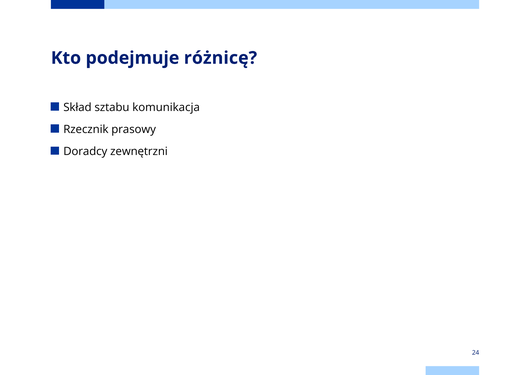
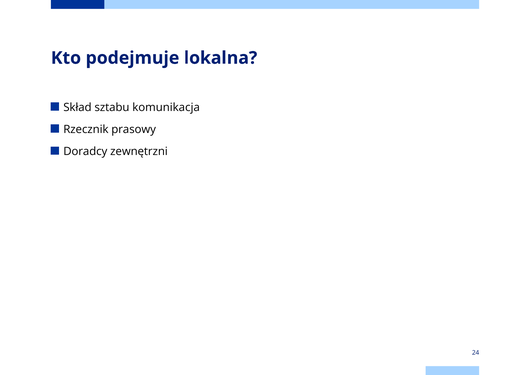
różnicę: różnicę -> lokalna (221, 58)
